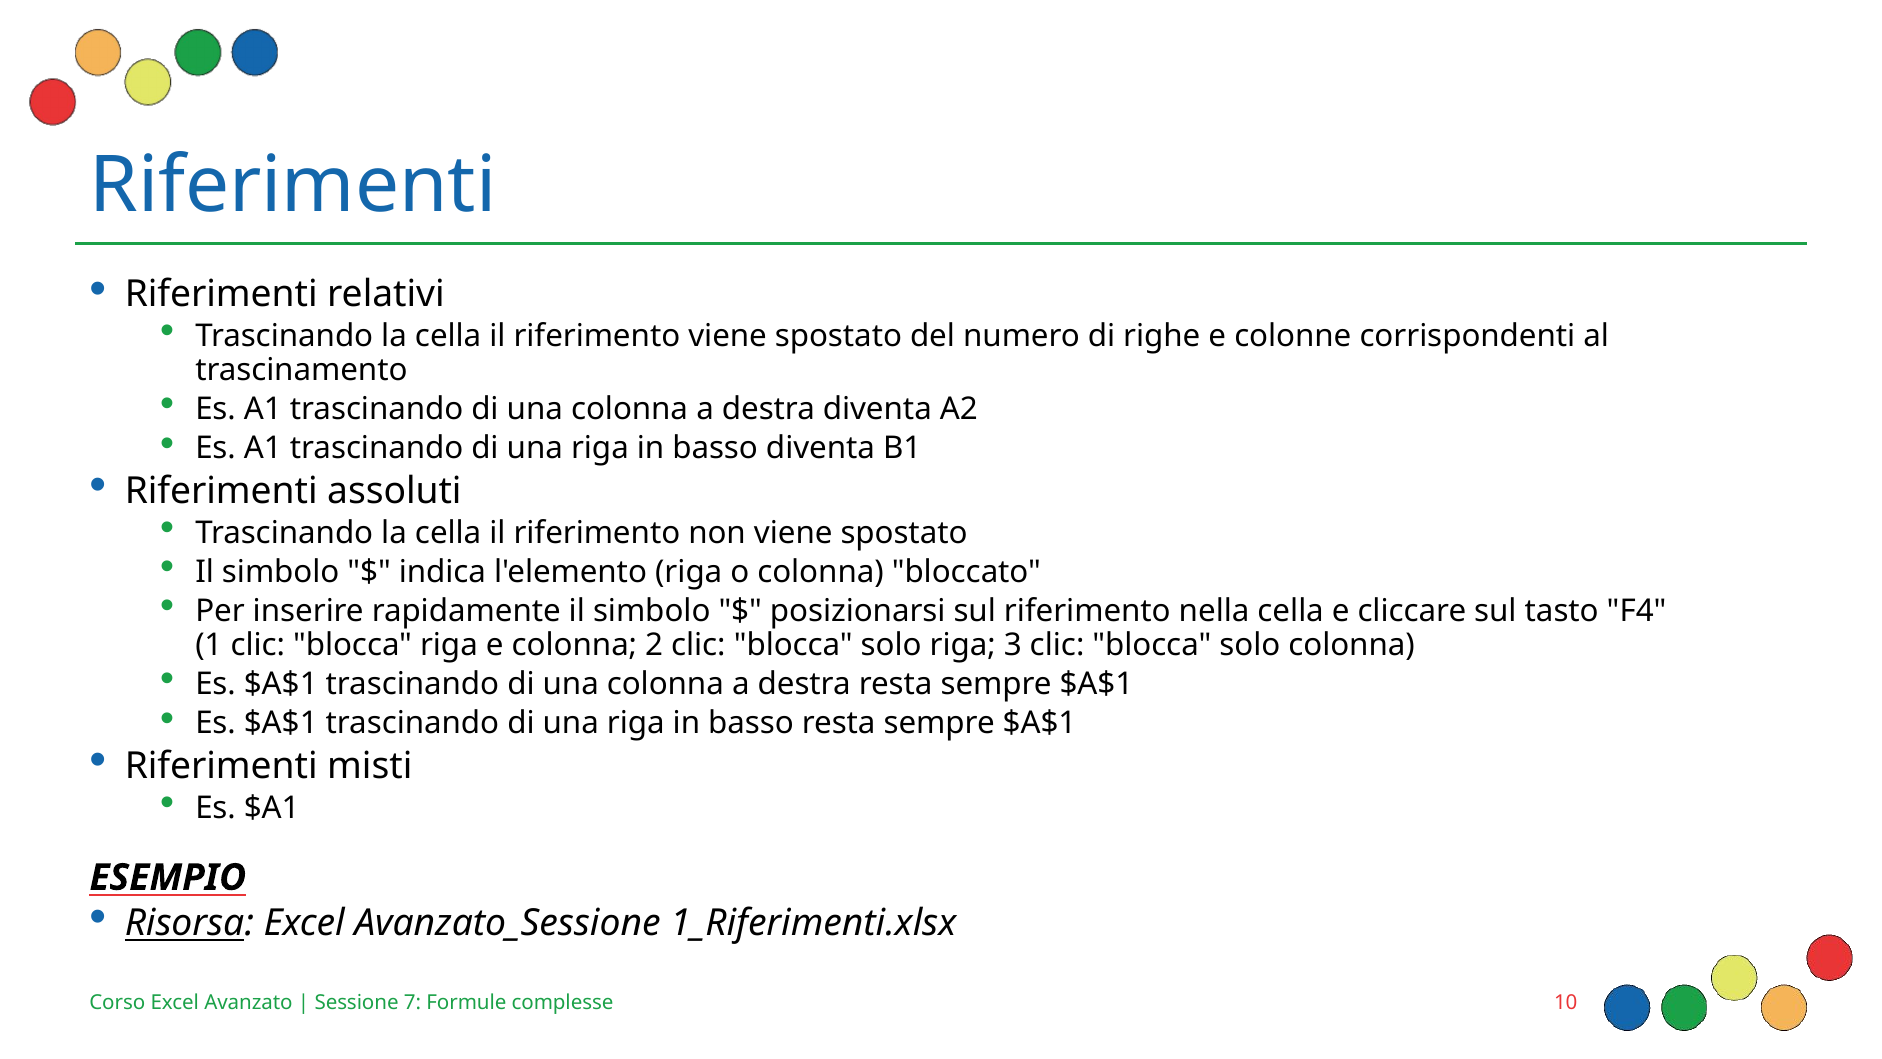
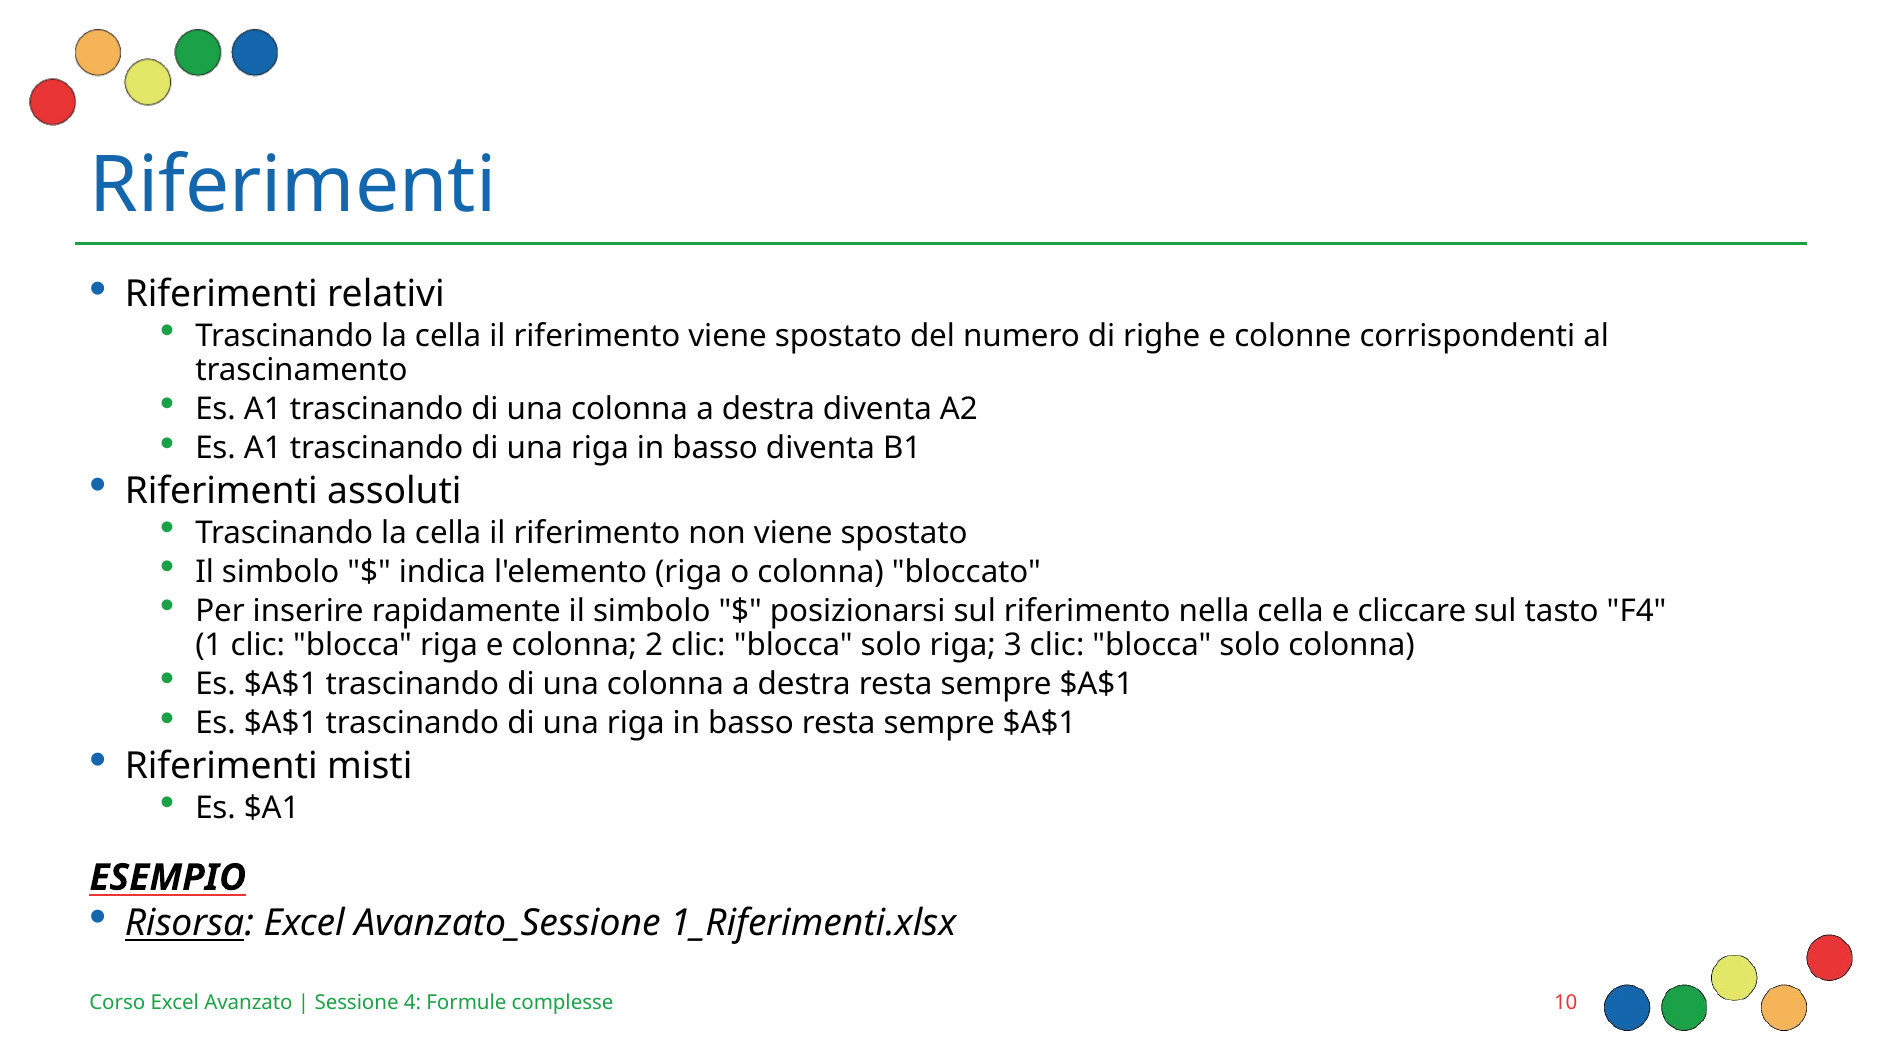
7: 7 -> 4 (413, 1002)
